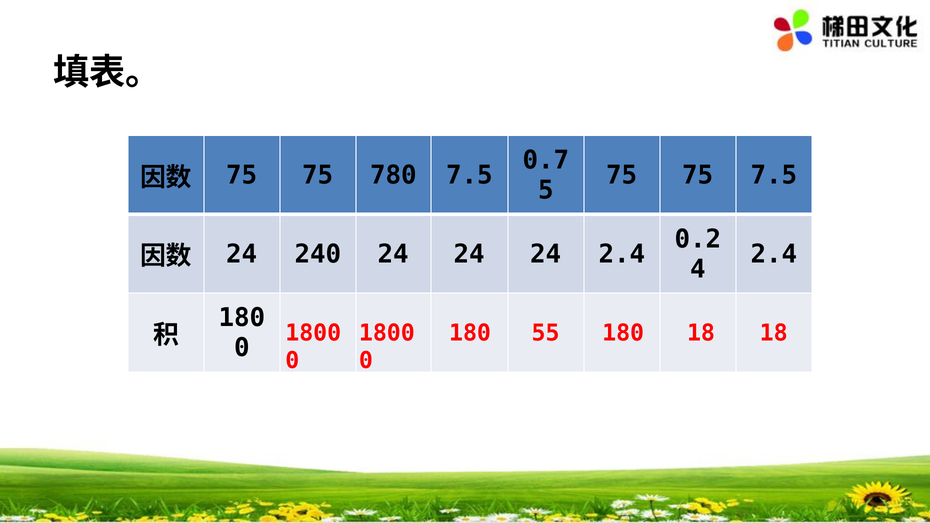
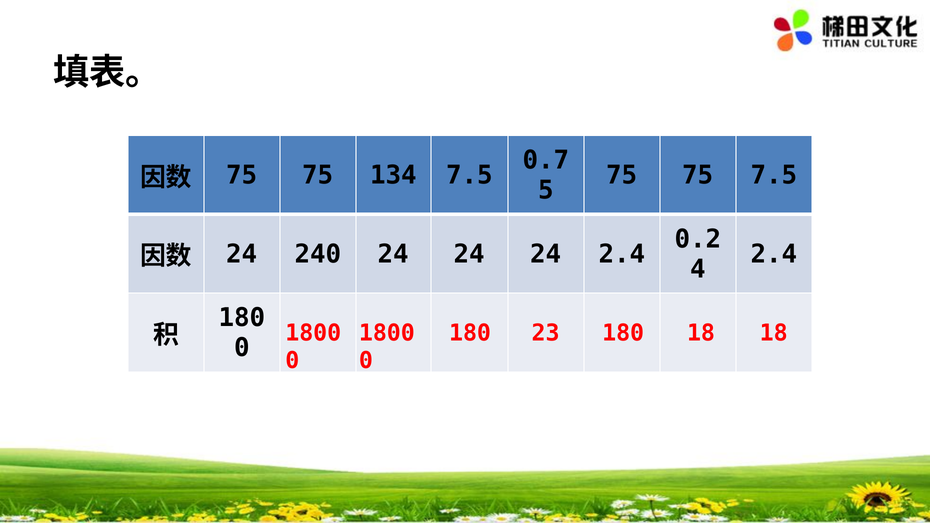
780: 780 -> 134 (393, 175)
55: 55 -> 23 (546, 333)
